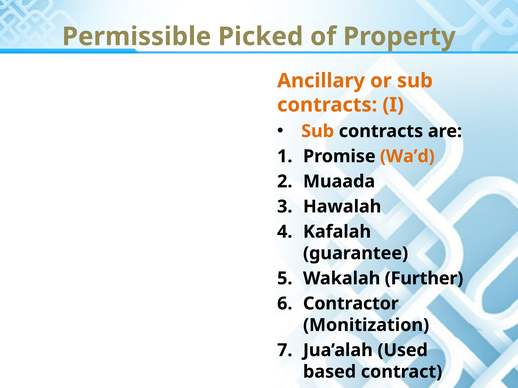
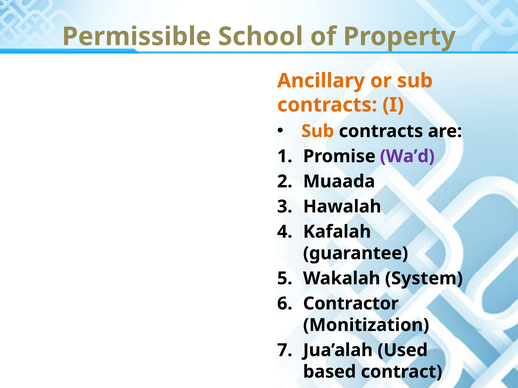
Picked: Picked -> School (261, 37)
Wa’d colour: orange -> purple (407, 157)
Further: Further -> System (424, 279)
